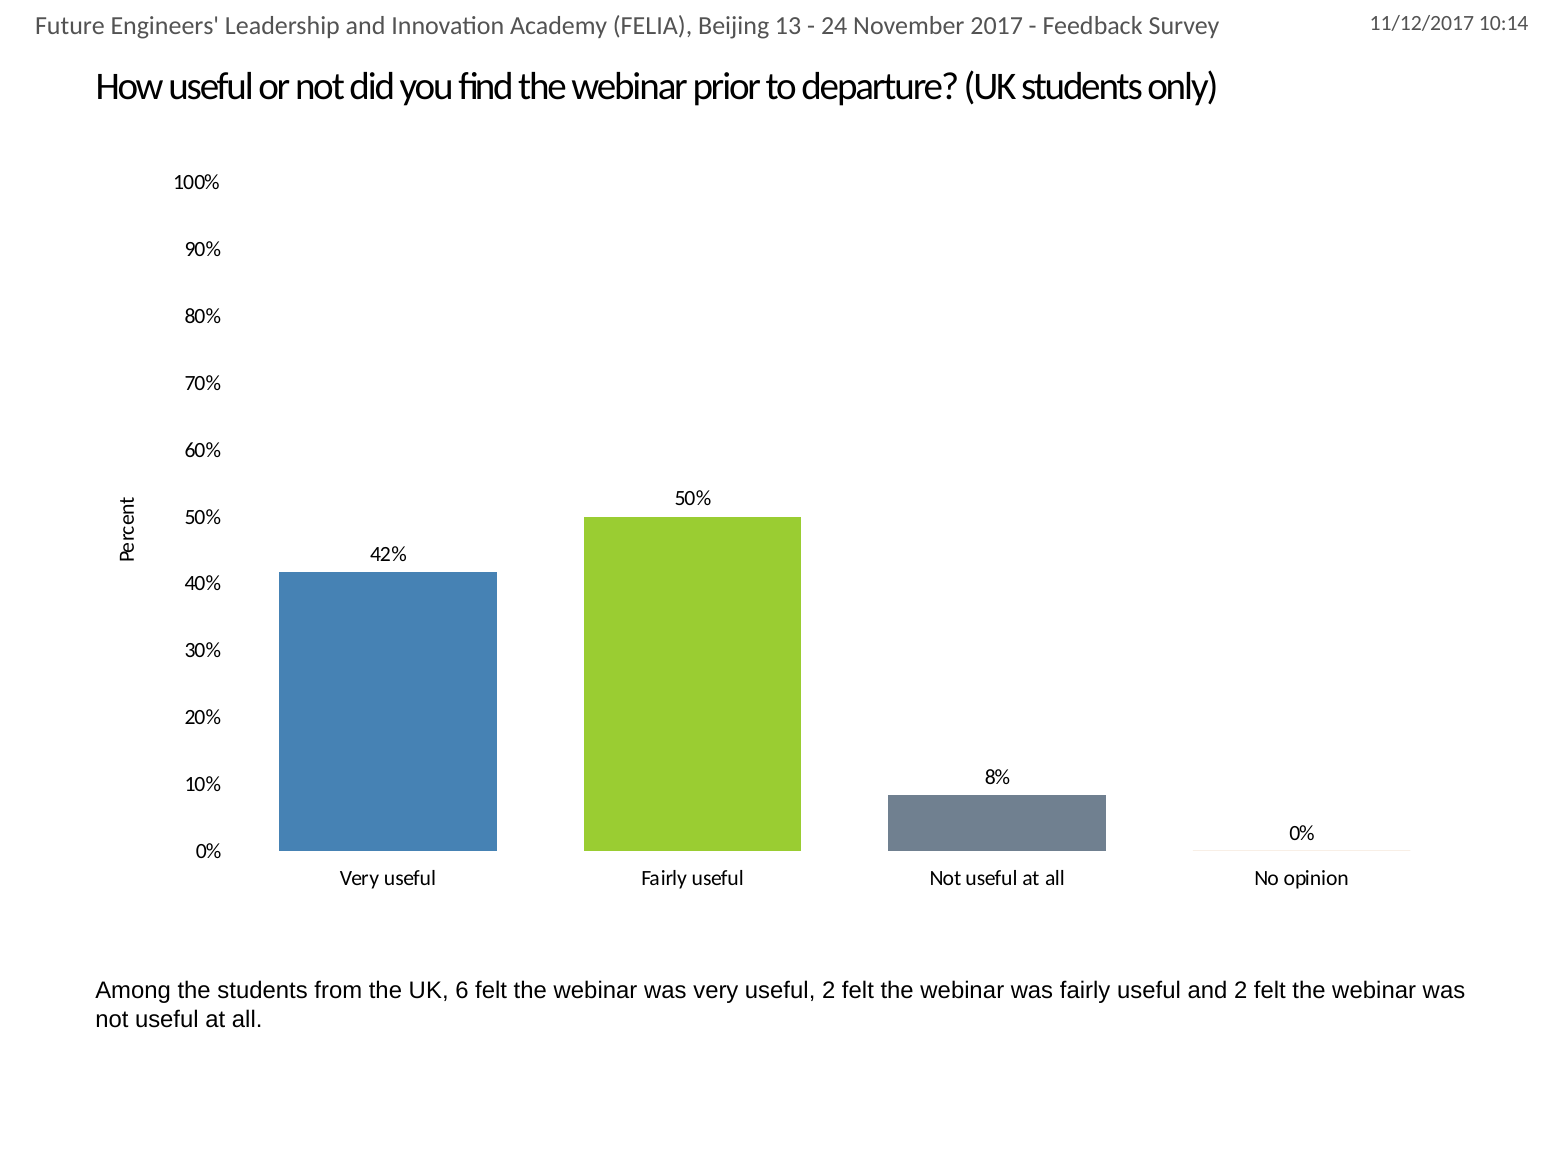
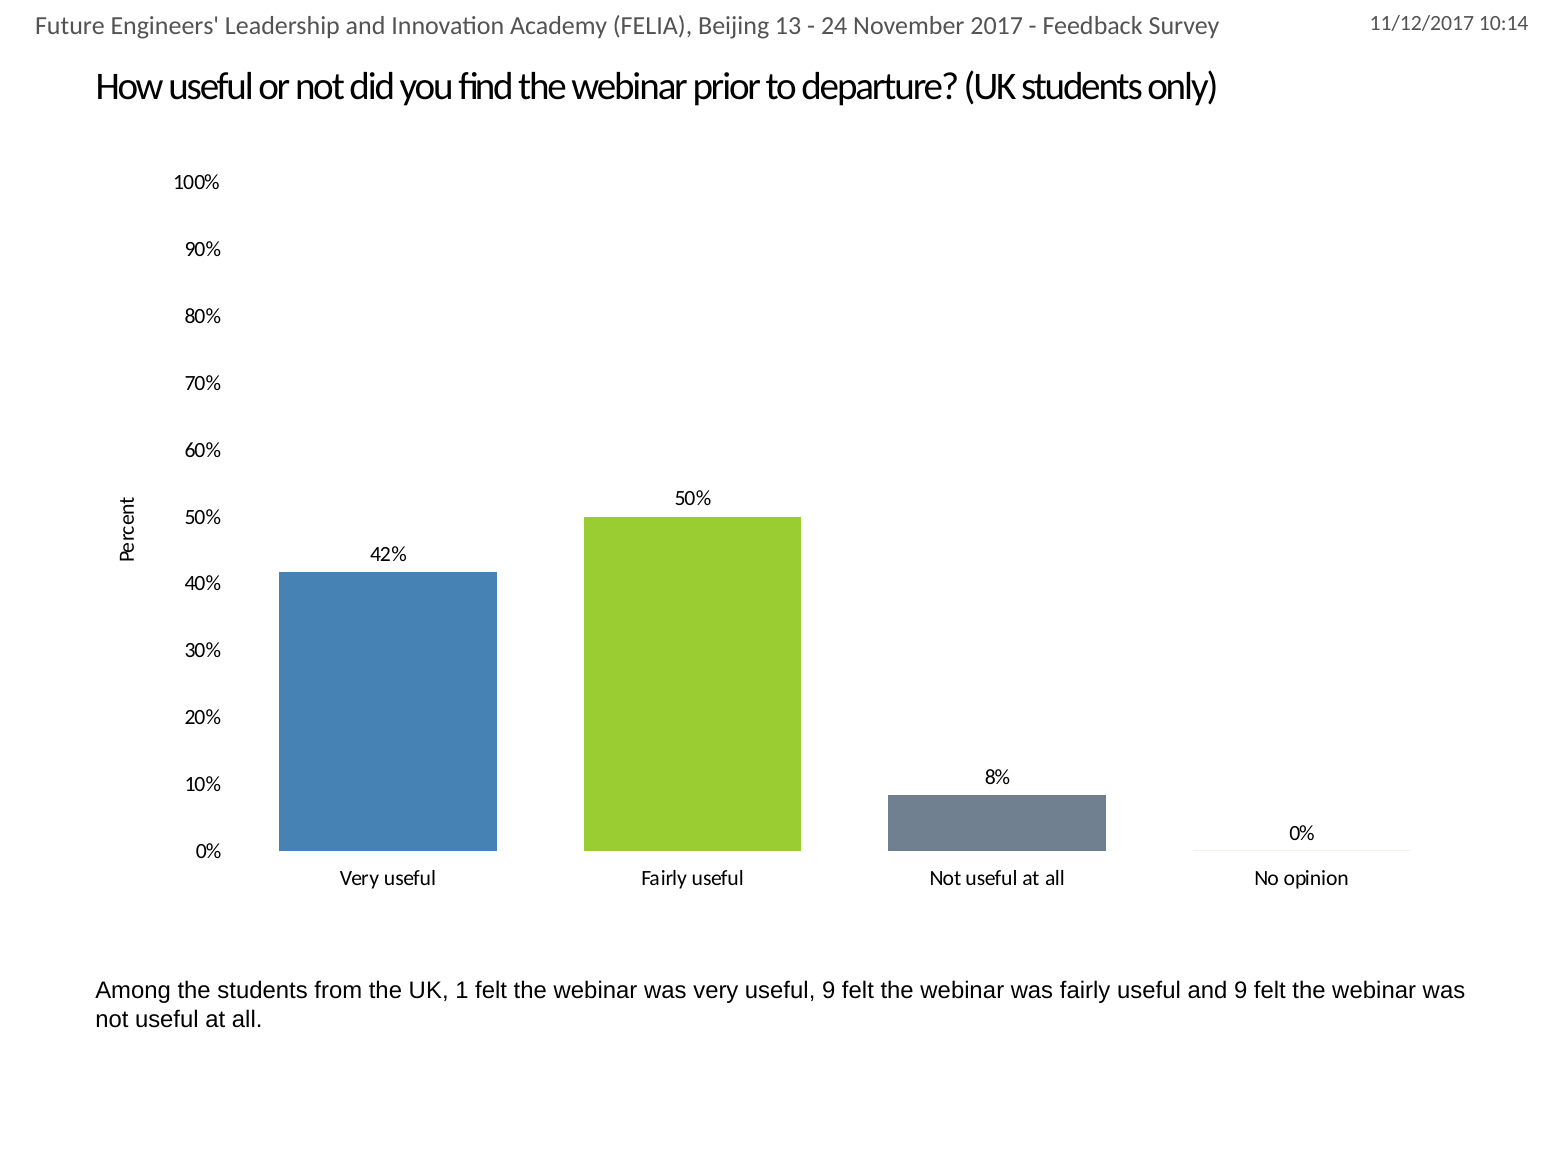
6: 6 -> 1 (462, 991)
useful 2: 2 -> 9 (829, 991)
and 2: 2 -> 9 (1241, 991)
